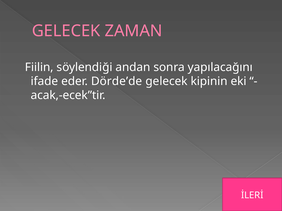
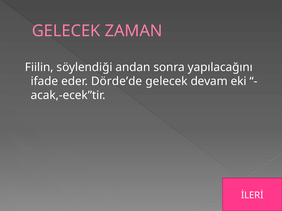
kipinin: kipinin -> devam (209, 81)
